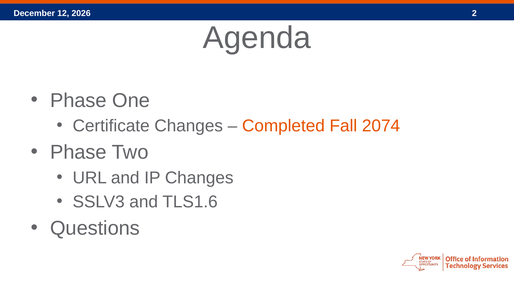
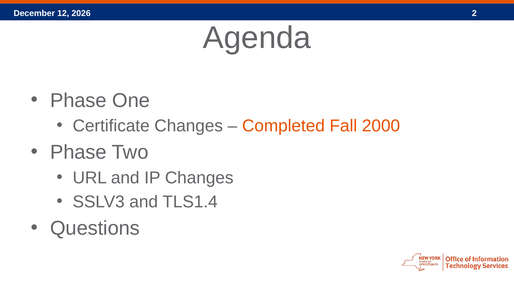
2074: 2074 -> 2000 (381, 126)
TLS1.6: TLS1.6 -> TLS1.4 (190, 202)
